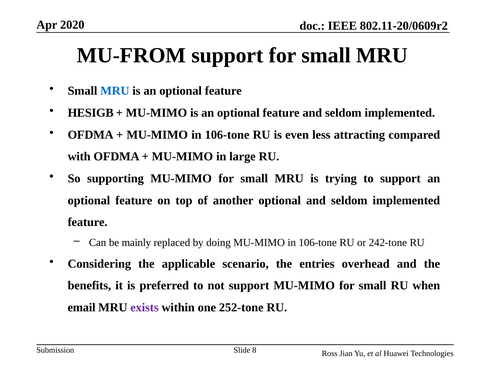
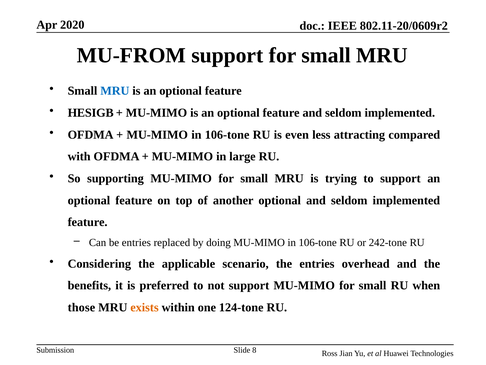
be mainly: mainly -> entries (136, 242)
email: email -> those (81, 307)
exists colour: purple -> orange (144, 307)
252-tone: 252-tone -> 124-tone (241, 307)
